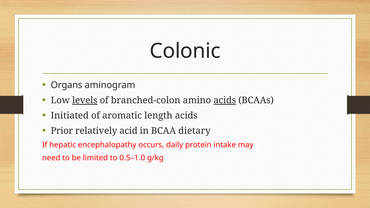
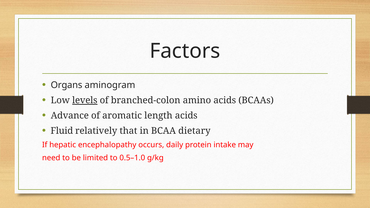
Colonic: Colonic -> Factors (185, 51)
acids underline: present -> none (225, 100)
Initiated: Initiated -> Advance (70, 116)
Prior: Prior -> Fluid (62, 131)
acid: acid -> that (128, 131)
